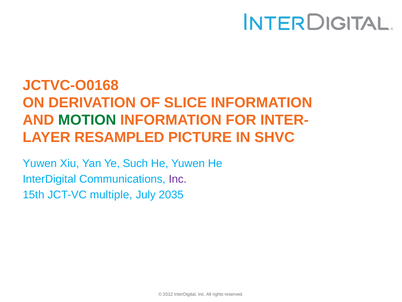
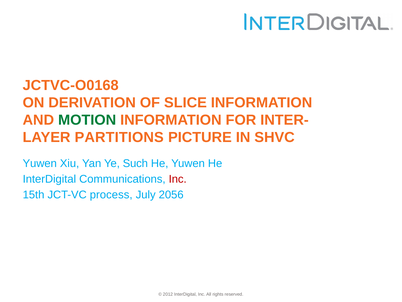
RESAMPLED: RESAMPLED -> PARTITIONS (119, 137)
Inc colour: purple -> red (178, 179)
multiple: multiple -> process (111, 194)
2035: 2035 -> 2056 (171, 194)
